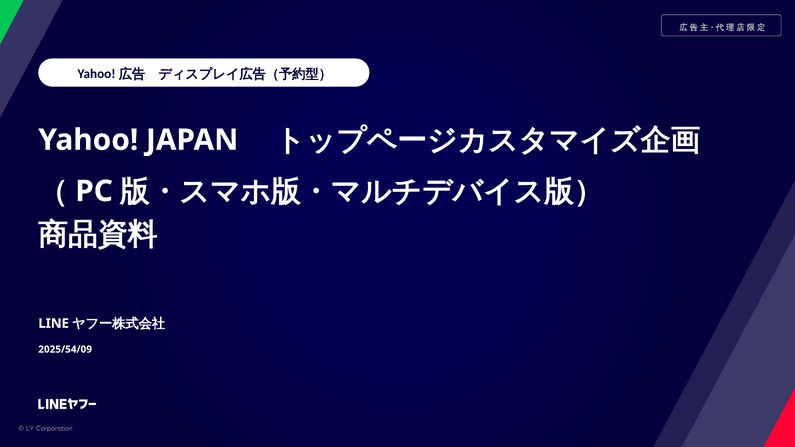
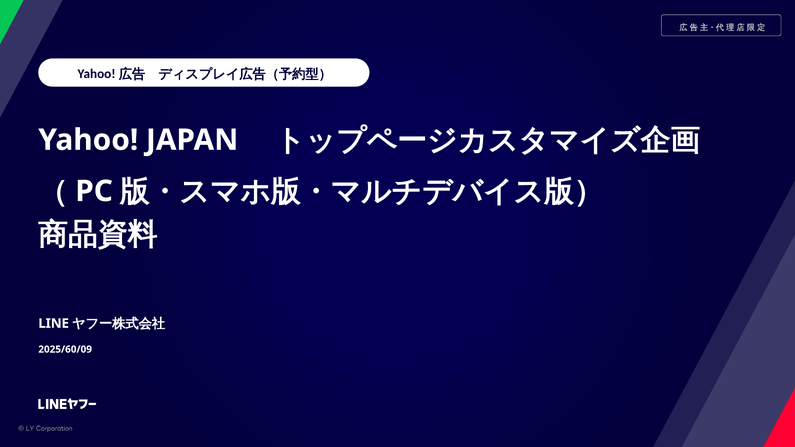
2025/54/09: 2025/54/09 -> 2025/60/09 (65, 349)
